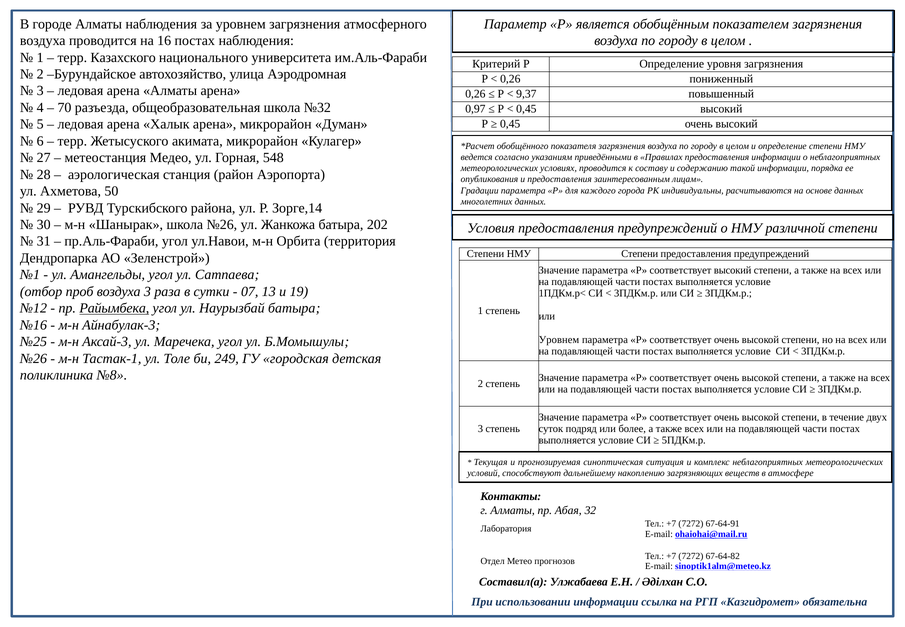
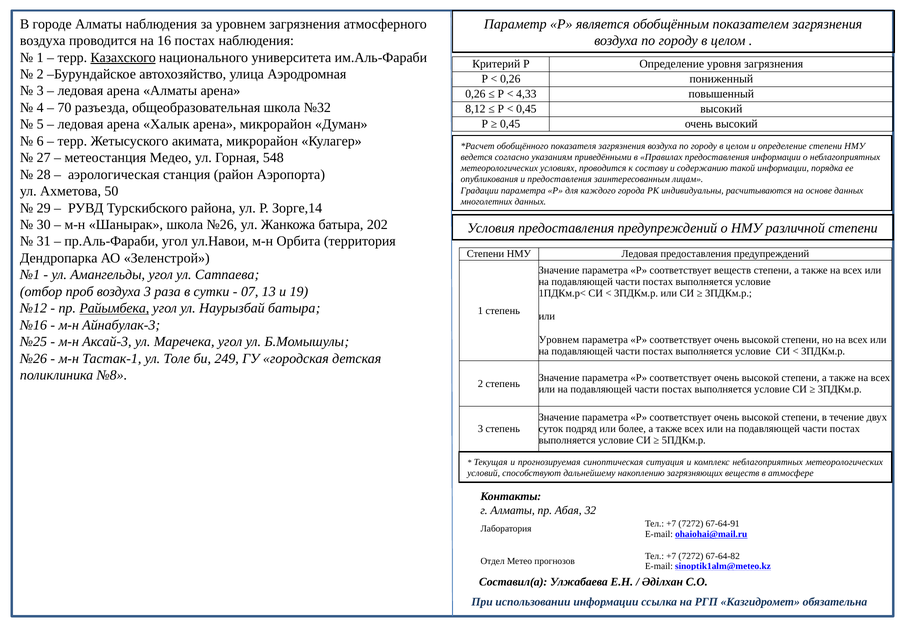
Казахского underline: none -> present (123, 57)
9,37: 9,37 -> 4,33 (526, 94)
0,97: 0,97 -> 8,12 (475, 109)
НМУ Степени: Степени -> Ледовая (640, 254)
соответствует высокий: высокий -> веществ (733, 270)
